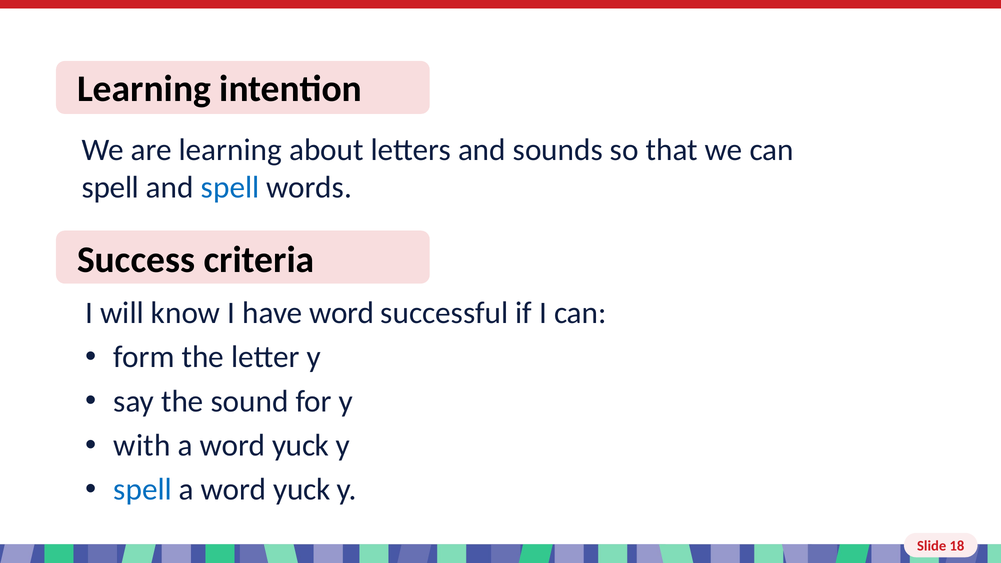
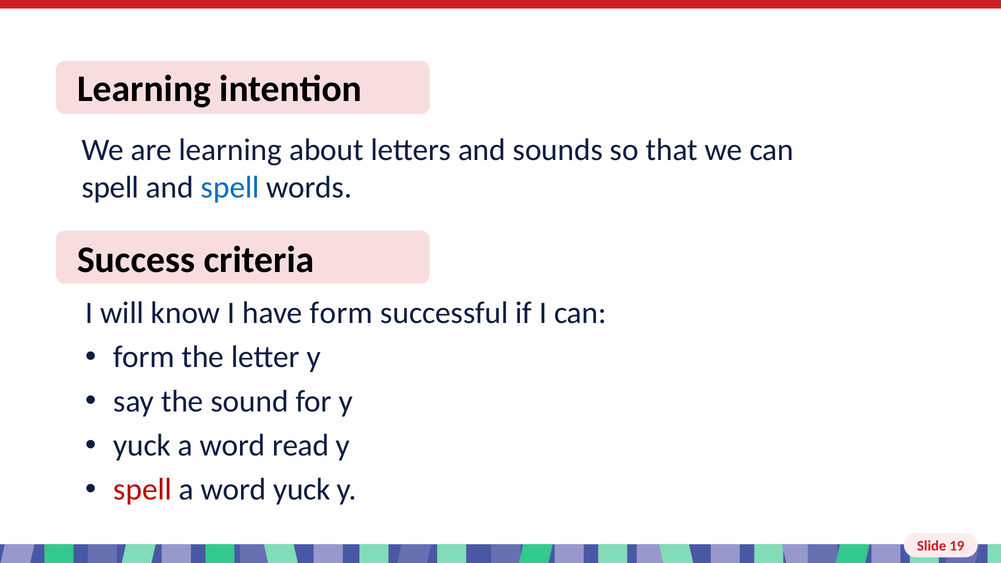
have word: word -> form (341, 313)
with: with -> yuck (142, 445)
yuck: yuck -> read (301, 445)
spell colour: blue -> red (143, 490)
18: 18 -> 19 (957, 546)
